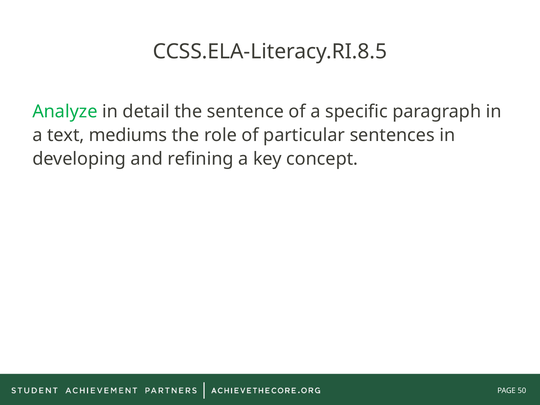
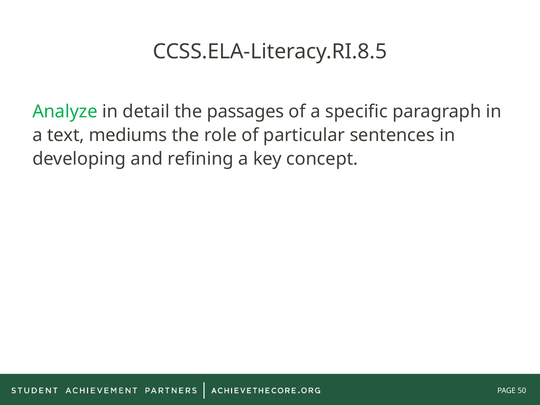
sentence: sentence -> passages (245, 111)
